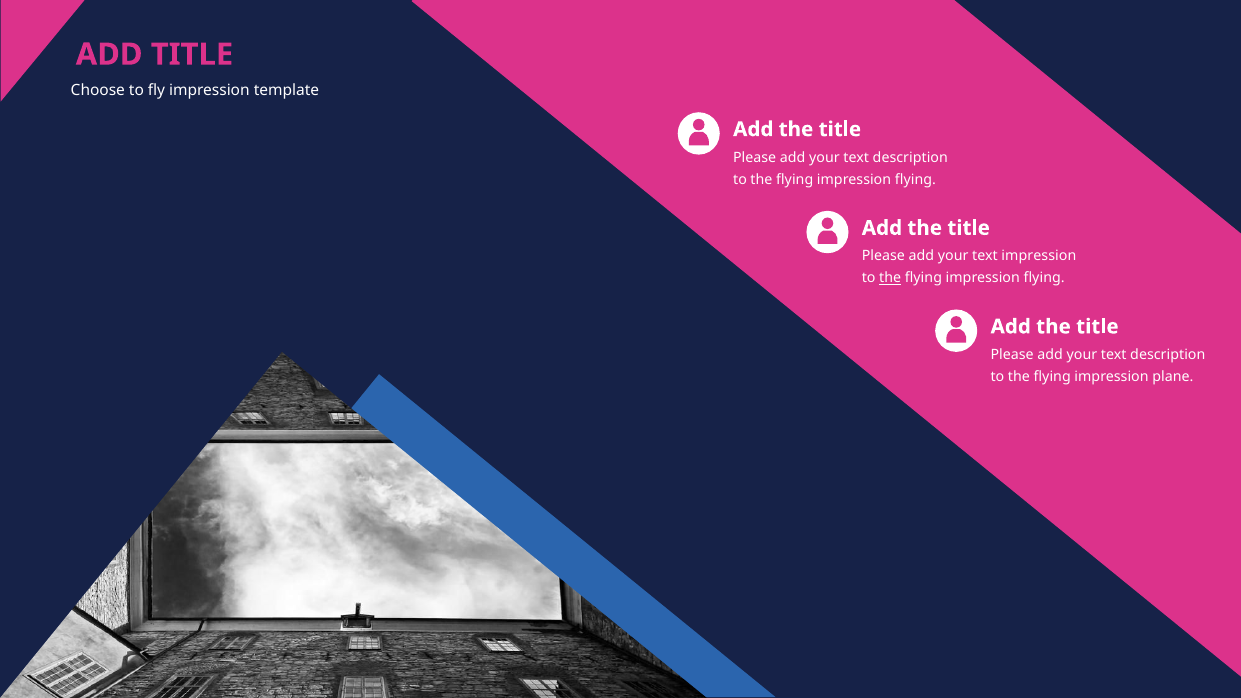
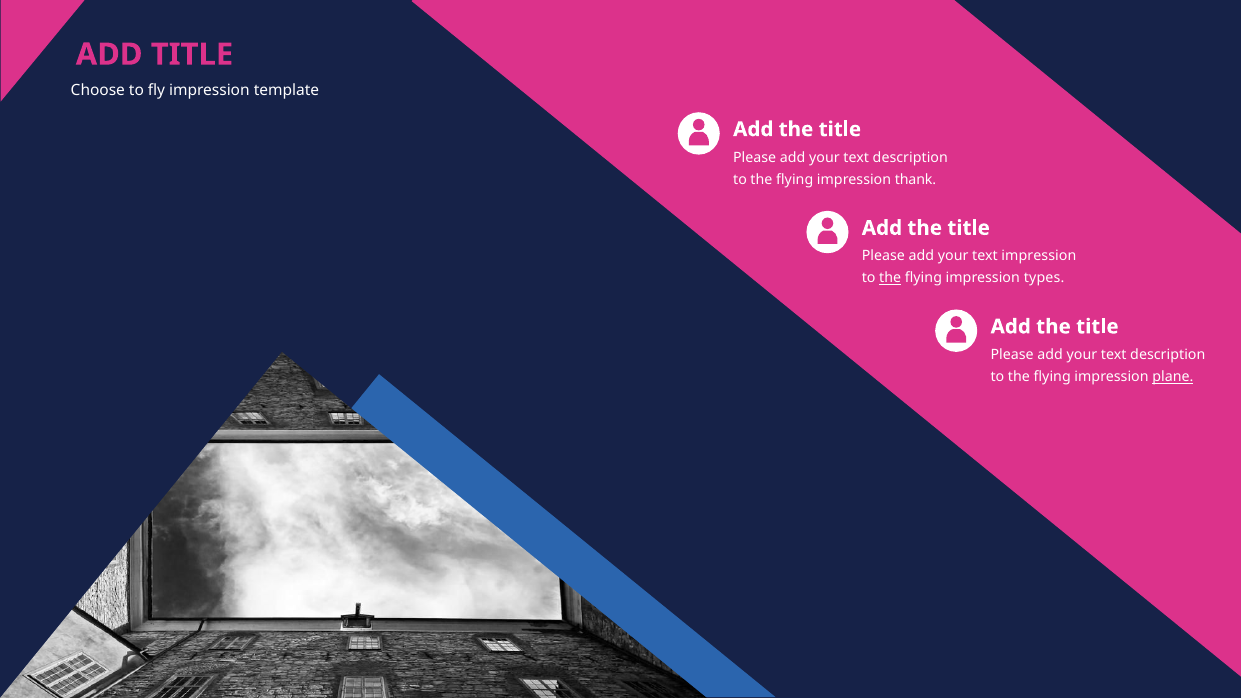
flying: flying -> thank (916, 180)
flying: flying -> types (1044, 278)
plane underline: none -> present (1173, 377)
